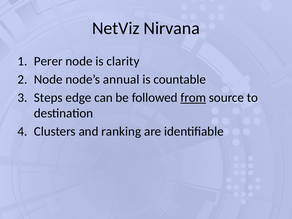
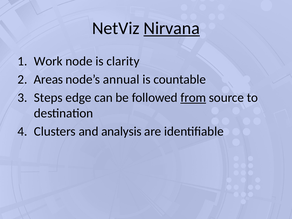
Nirvana underline: none -> present (172, 28)
Perer: Perer -> Work (48, 61)
Node: Node -> Areas (48, 79)
ranking: ranking -> analysis (121, 131)
